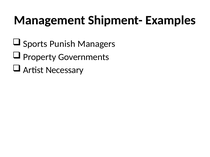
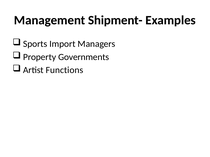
Punish: Punish -> Import (62, 44)
Necessary: Necessary -> Functions (64, 70)
